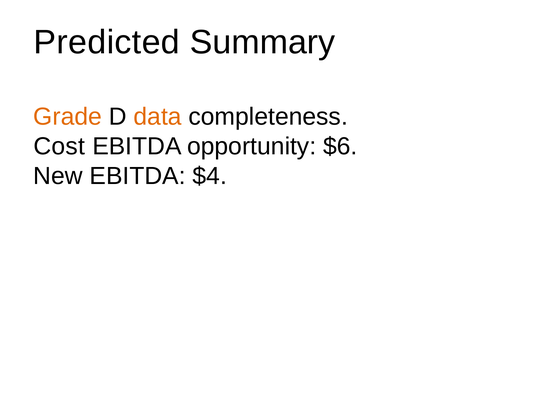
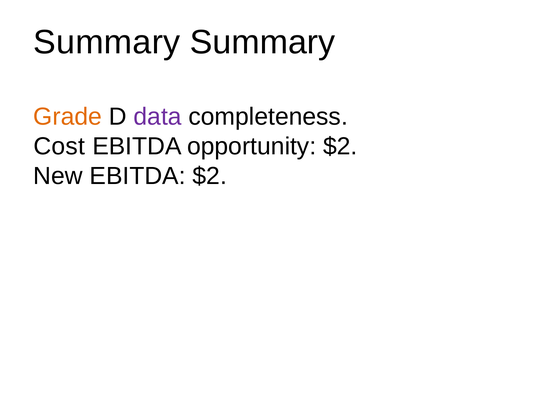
Predicted: Predicted -> Summary (107, 42)
data colour: orange -> purple (158, 117)
opportunity $6: $6 -> $2 (340, 146)
EBITDA $4: $4 -> $2 (210, 176)
